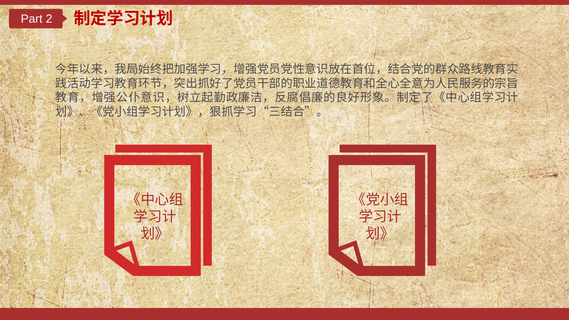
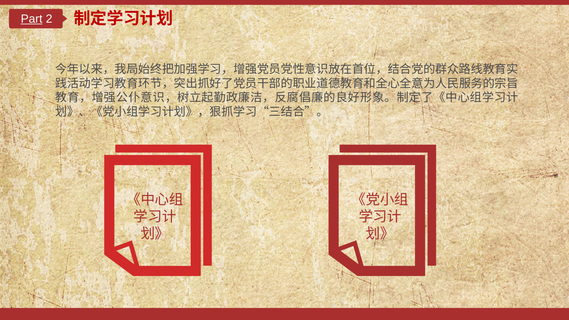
Part underline: none -> present (32, 19)
